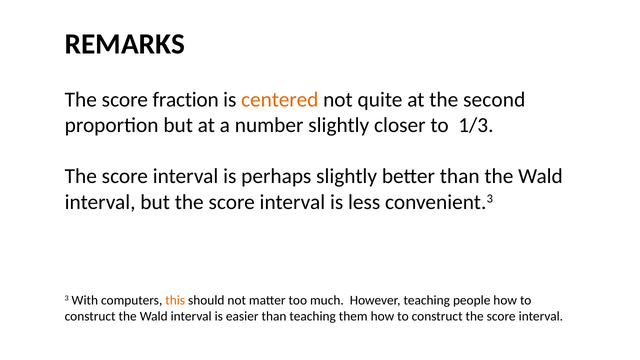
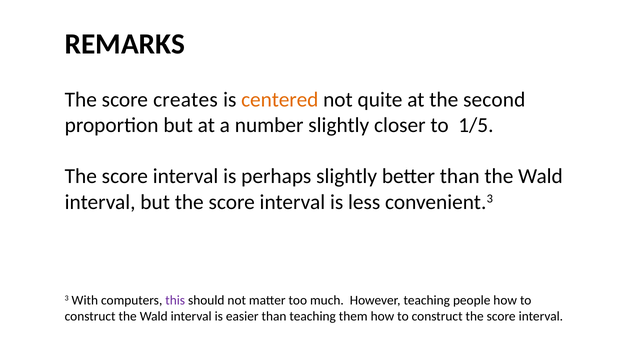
fraction: fraction -> creates (185, 100)
1/3: 1/3 -> 1/5 (476, 125)
this colour: orange -> purple (175, 300)
